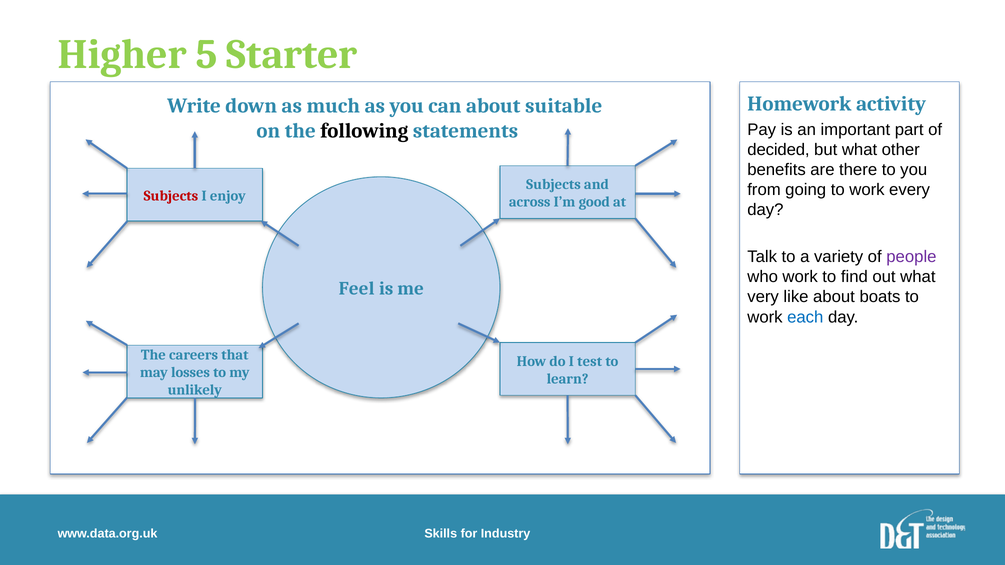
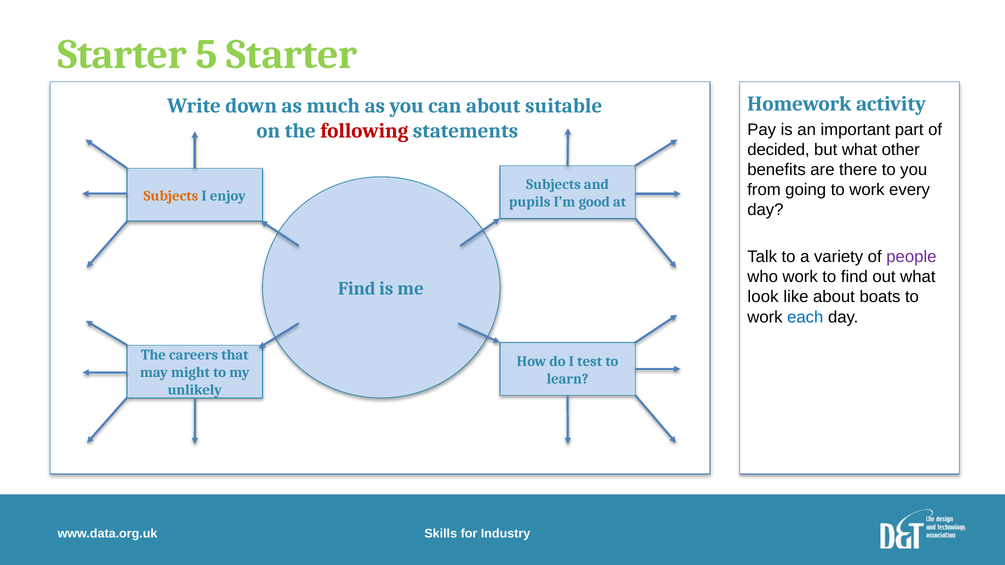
Higher: Higher -> Starter (122, 54)
following colour: black -> red (364, 131)
Subjects colour: red -> orange (171, 196)
across: across -> pupils (530, 202)
Feel: Feel -> Find (357, 289)
very: very -> look (763, 297)
losses: losses -> might (190, 373)
